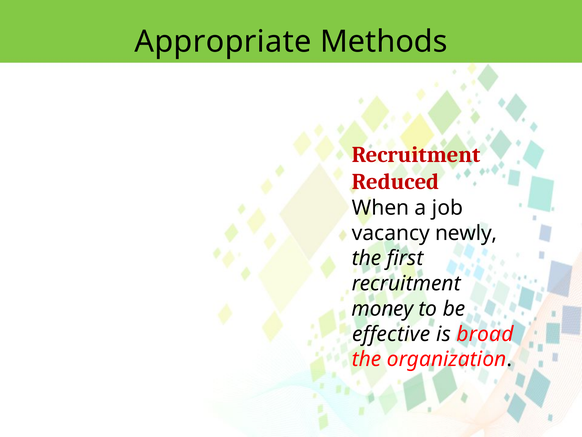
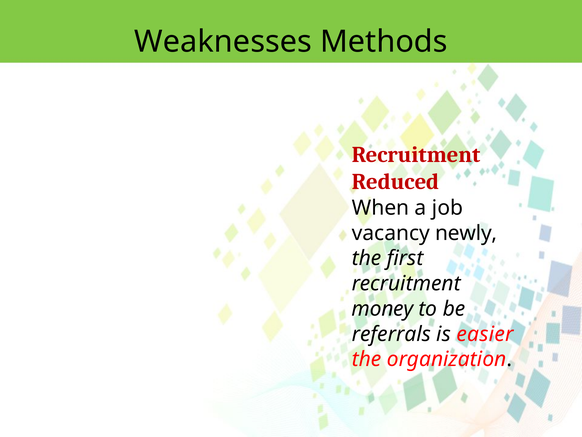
Appropriate: Appropriate -> Weaknesses (223, 42)
effective: effective -> referrals (391, 334)
broad: broad -> easier (485, 334)
